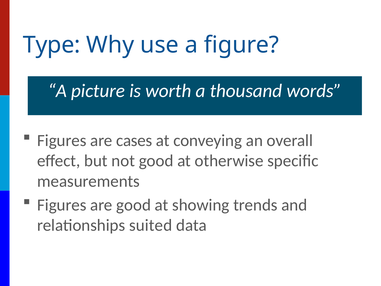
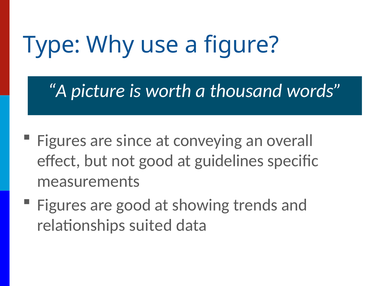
cases: cases -> since (134, 140)
otherwise: otherwise -> guidelines (229, 161)
